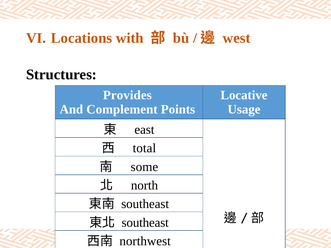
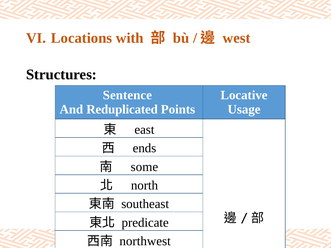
Provides: Provides -> Sentence (127, 95)
Complement: Complement -> Reduplicated (122, 110)
total: total -> ends (144, 148)
southeast: southeast -> predicate (145, 223)
